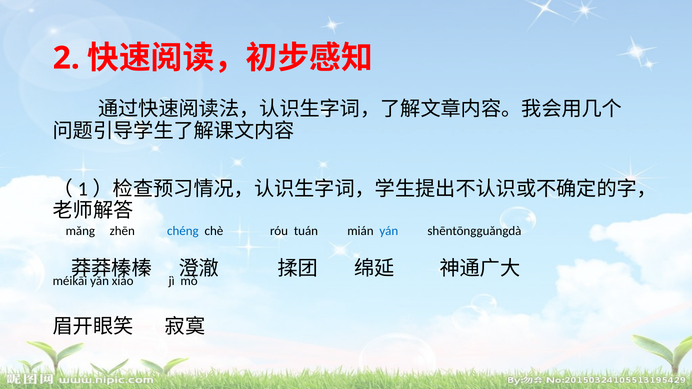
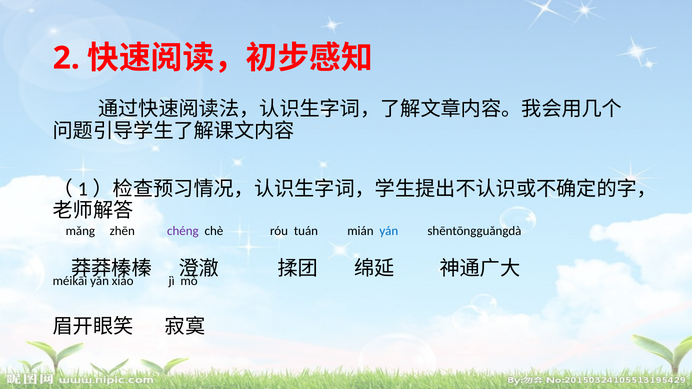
chéng colour: blue -> purple (183, 231)
